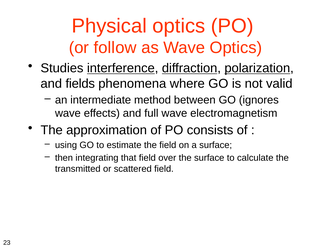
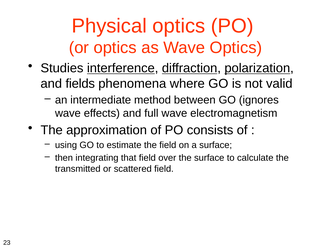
or follow: follow -> optics (115, 48)
